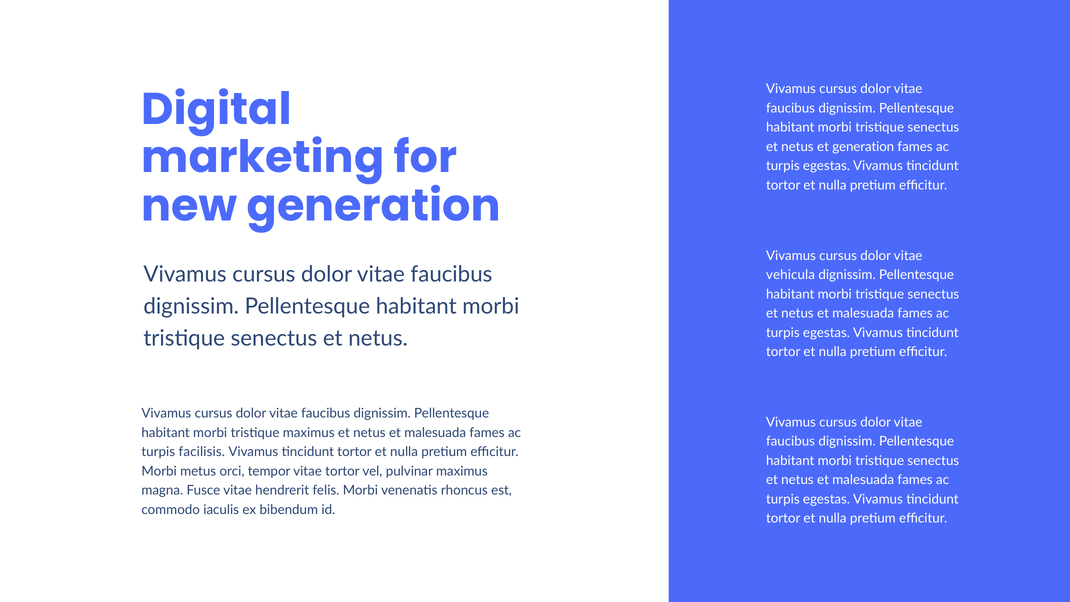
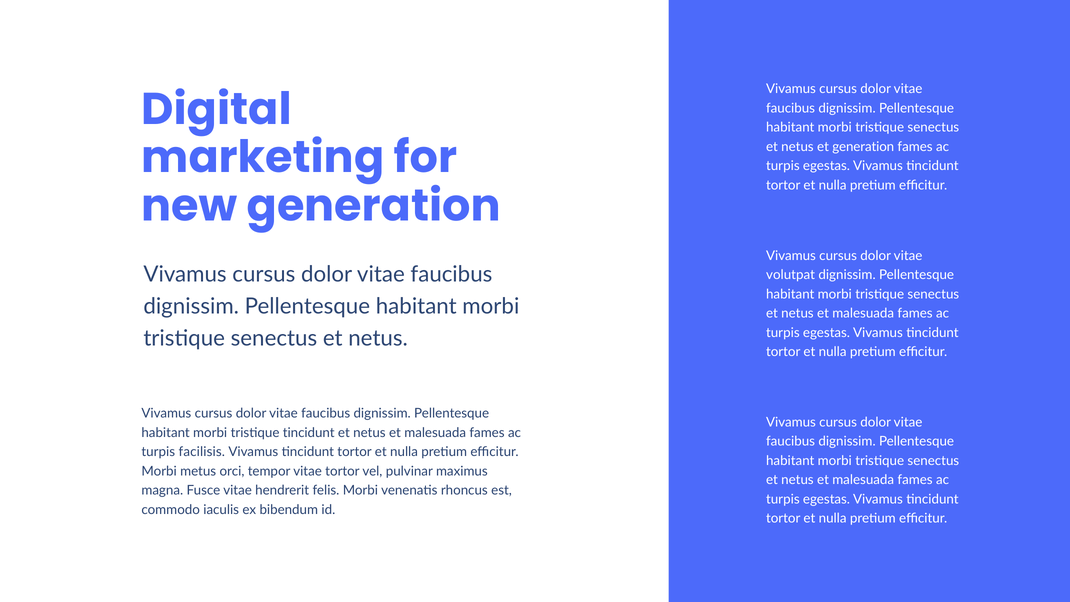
vehicula: vehicula -> volutpat (791, 275)
tristique maximus: maximus -> tincidunt (309, 433)
